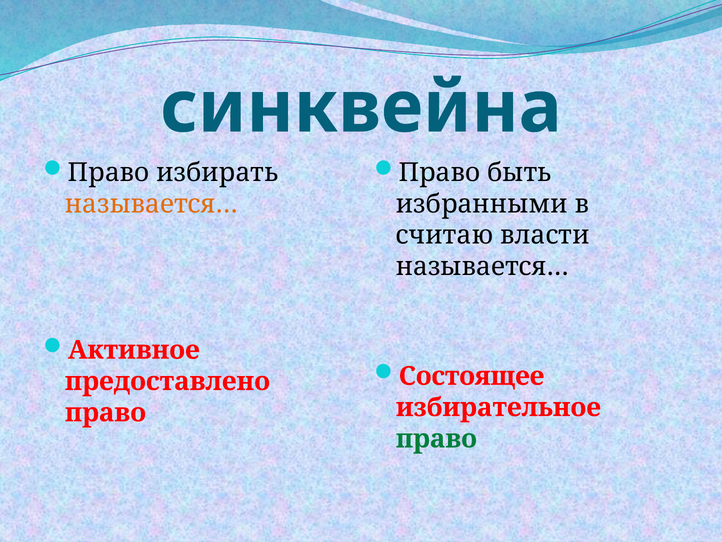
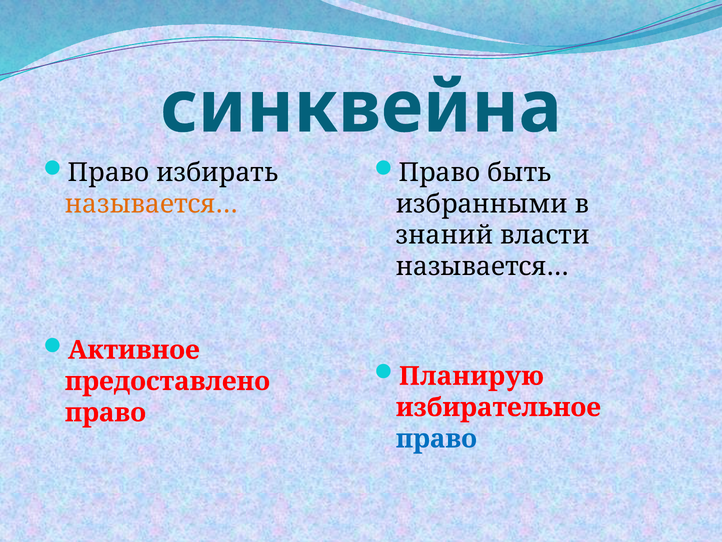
считаю: считаю -> знаний (445, 235)
Состоящее: Состоящее -> Планирую (471, 376)
право colour: green -> blue (436, 438)
